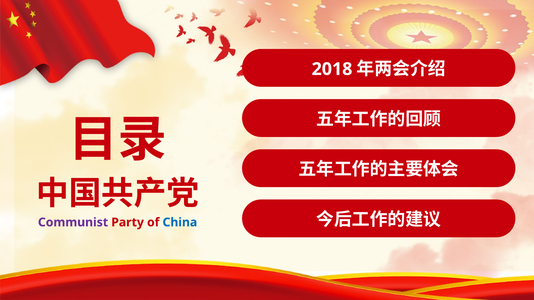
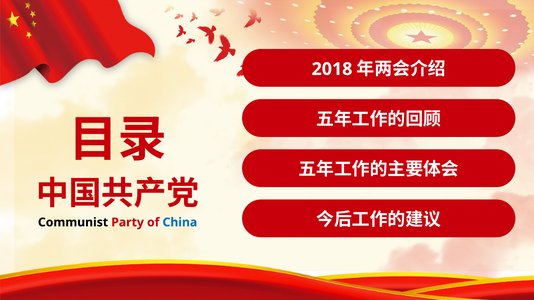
Communist colour: purple -> black (73, 223)
